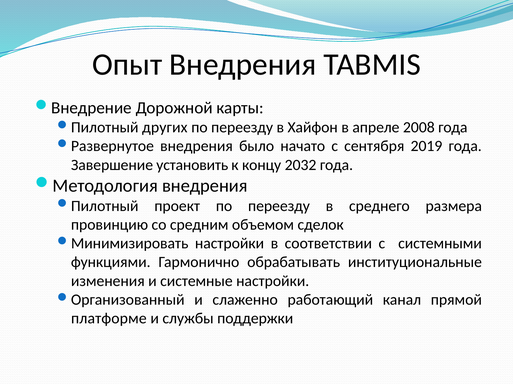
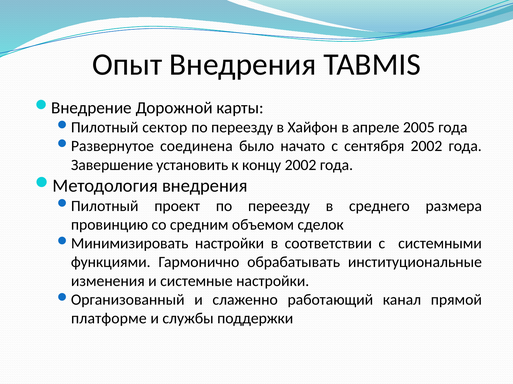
других: других -> сектор (165, 128)
2008: 2008 -> 2005 (419, 128)
внедрения: внедрения -> соединена (196, 146)
сентября 2019: 2019 -> 2002 (426, 146)
концу 2032: 2032 -> 2002 (301, 165)
